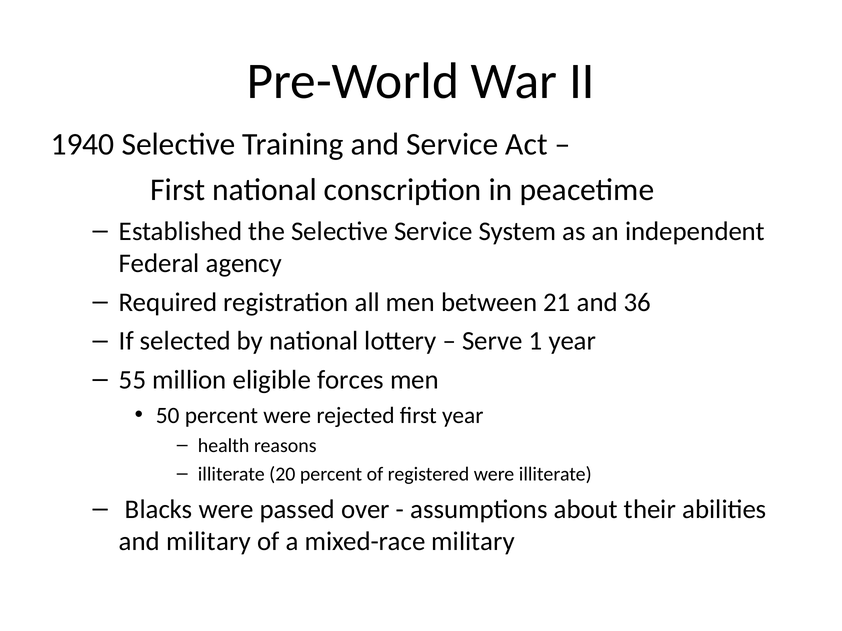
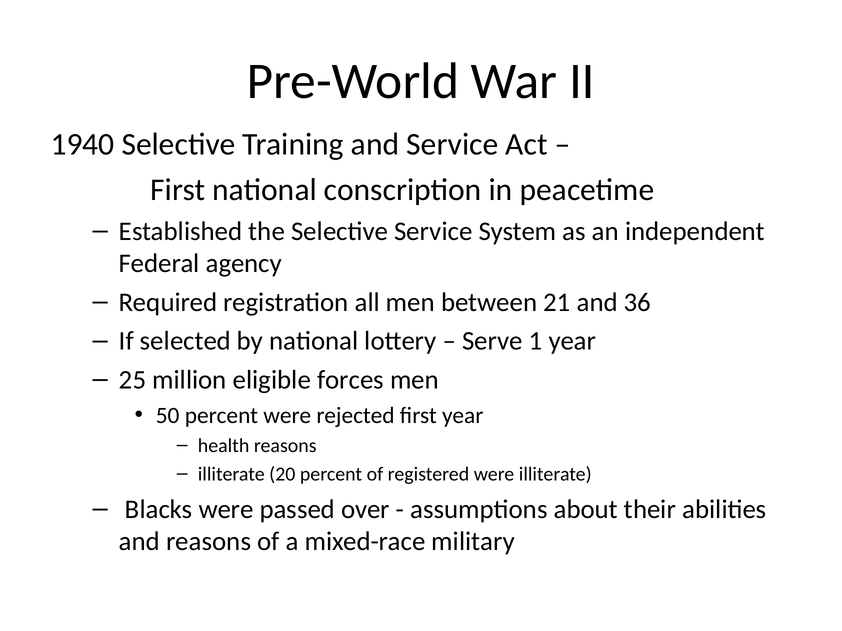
55: 55 -> 25 (133, 380)
and military: military -> reasons (209, 542)
